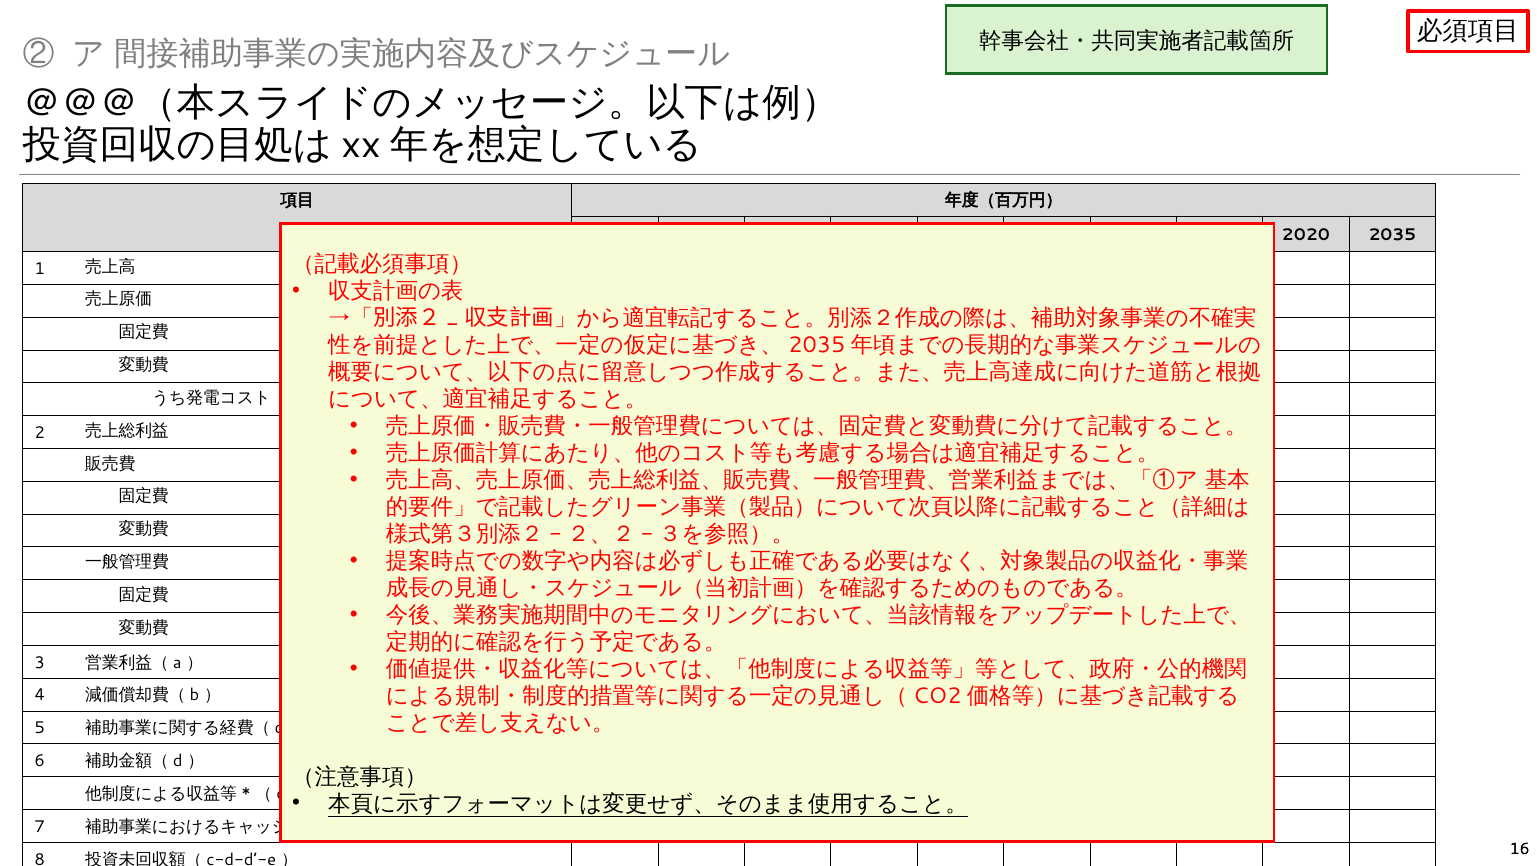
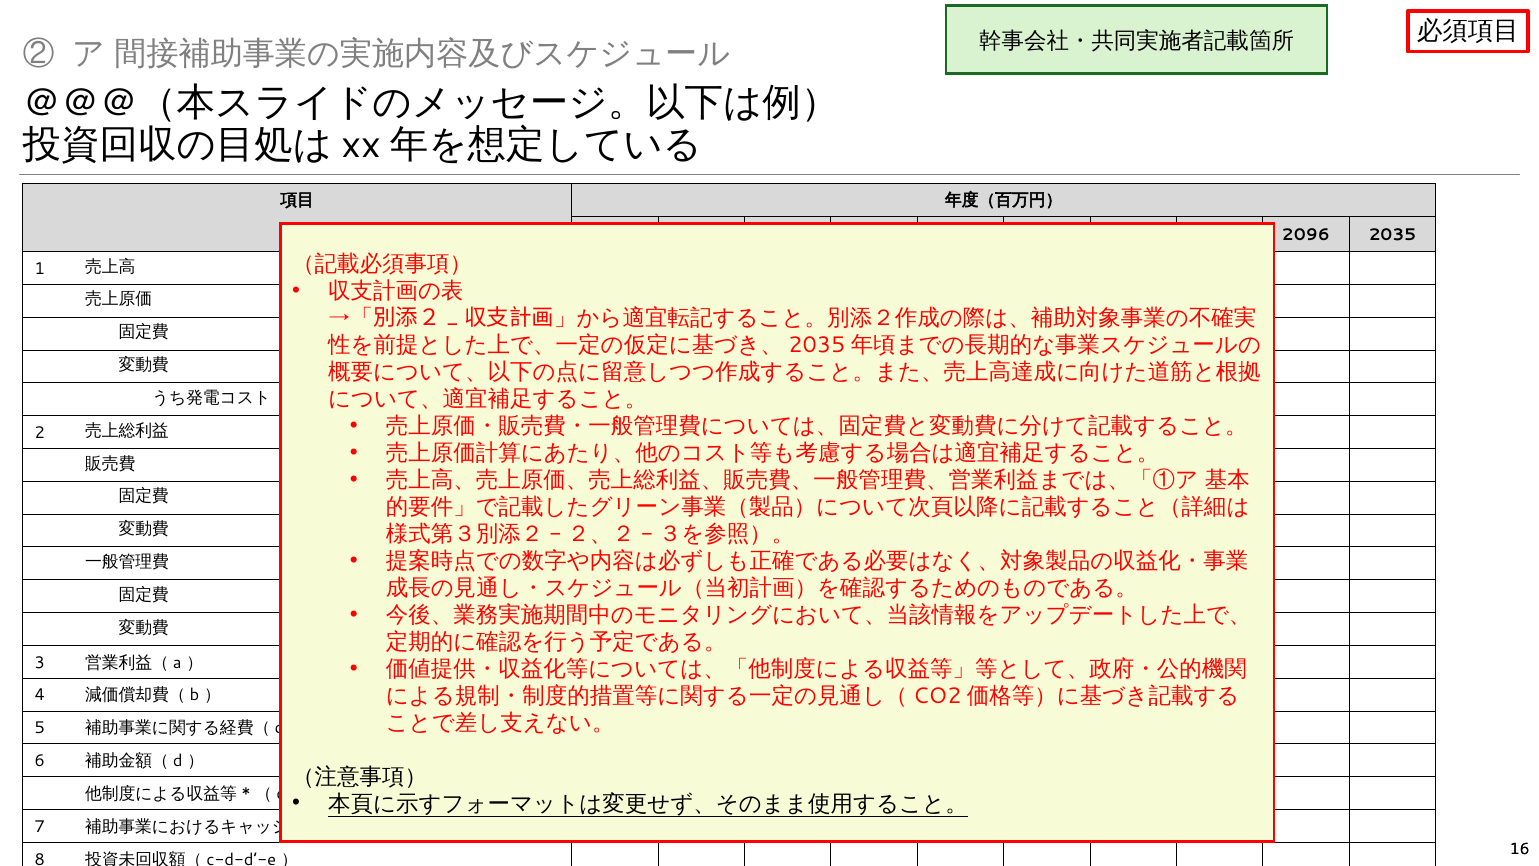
2020: 2020 -> 2096 (1306, 235)
